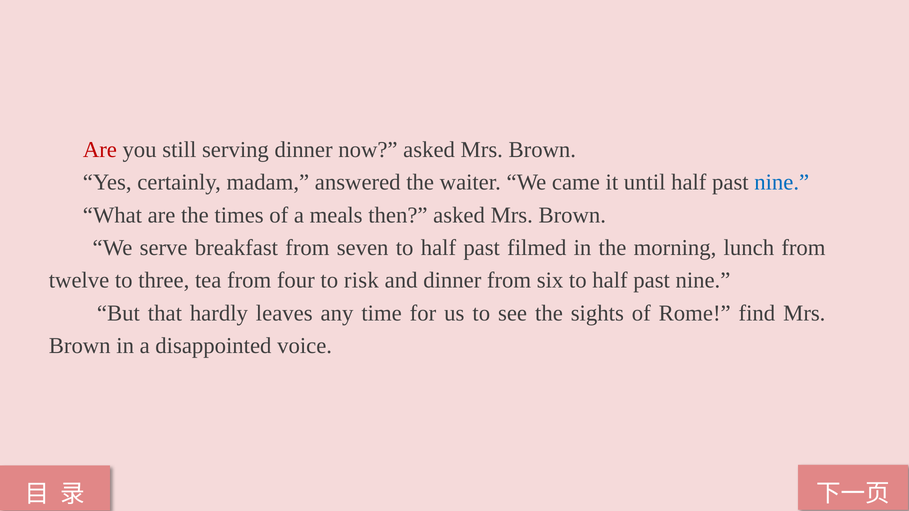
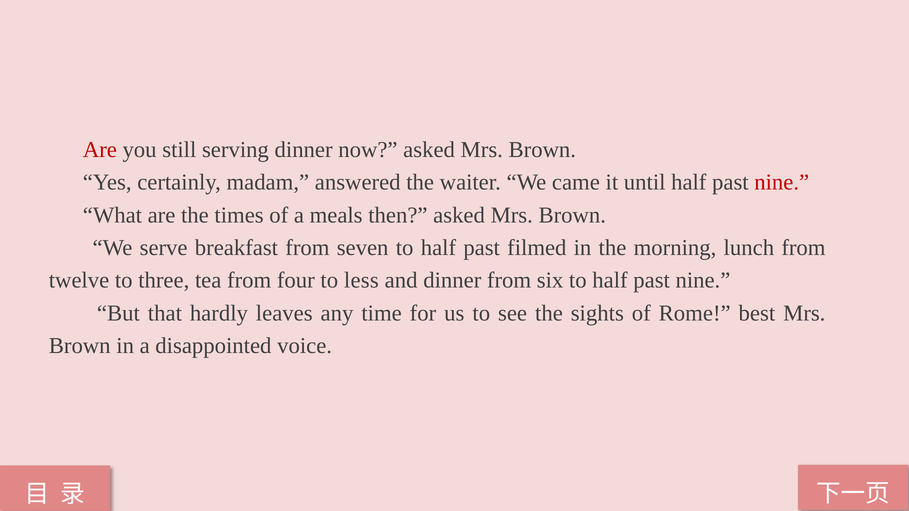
nine colour: blue -> red (782, 182)
risk: risk -> less (361, 281)
find: find -> best (757, 313)
